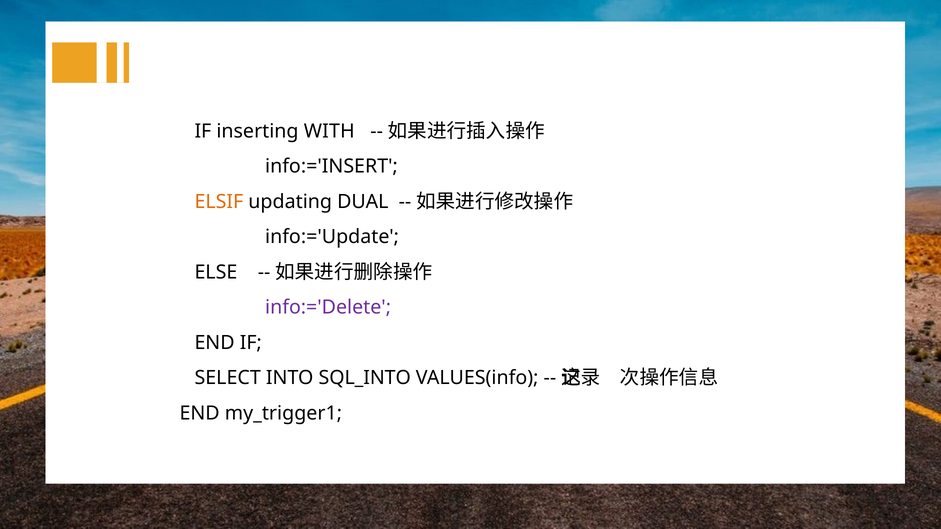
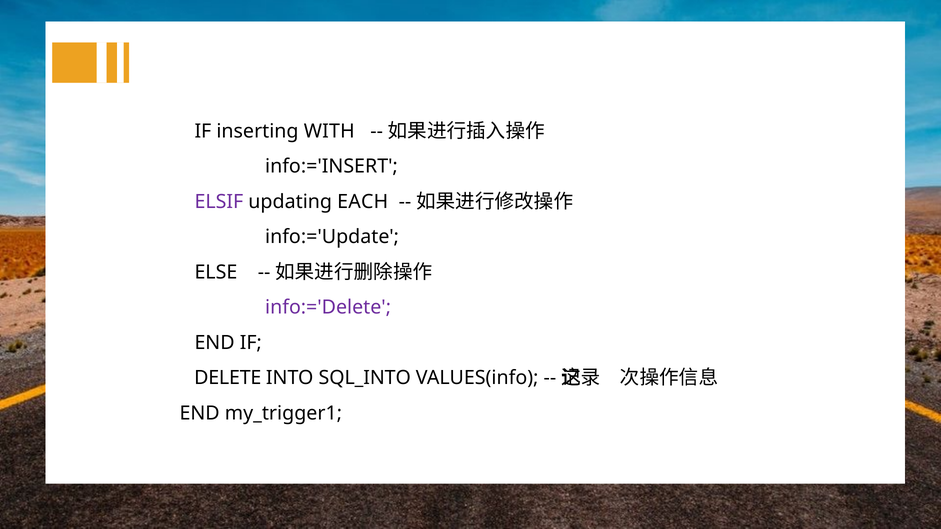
ELSIF colour: orange -> purple (219, 202)
DUAL: DUAL -> EACH (363, 202)
SELECT: SELECT -> DELETE (228, 378)
